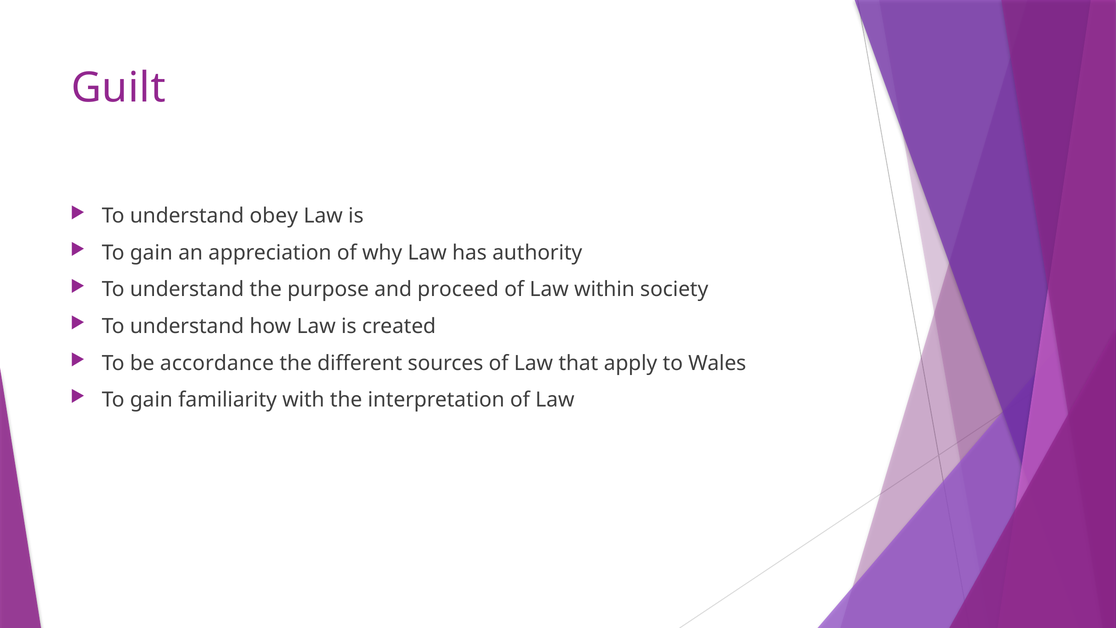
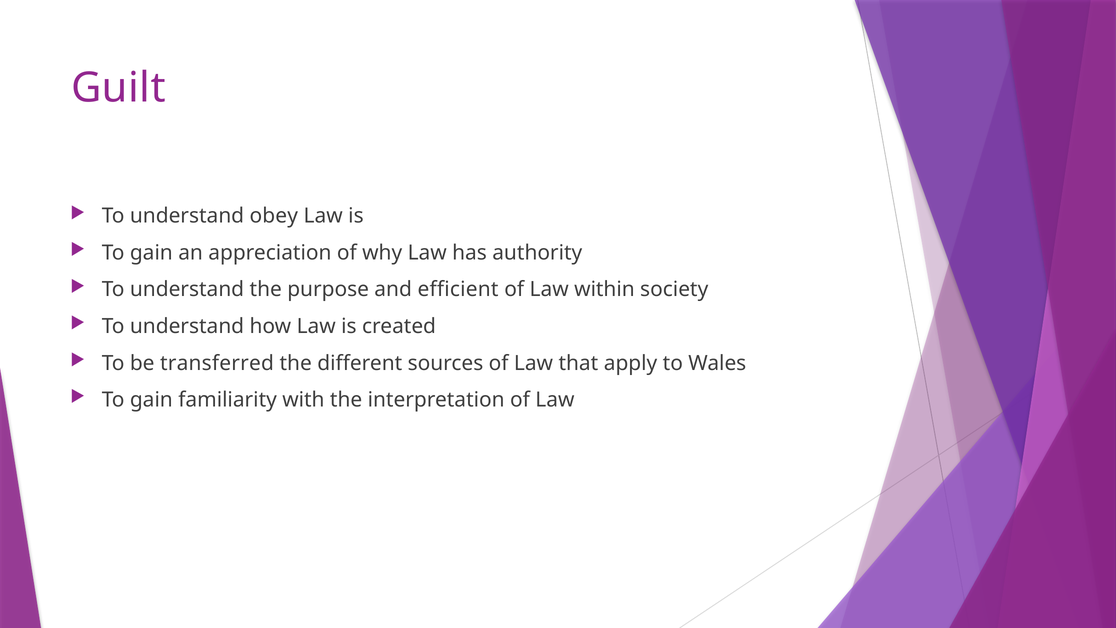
proceed: proceed -> efficient (458, 289)
accordance: accordance -> transferred (217, 363)
